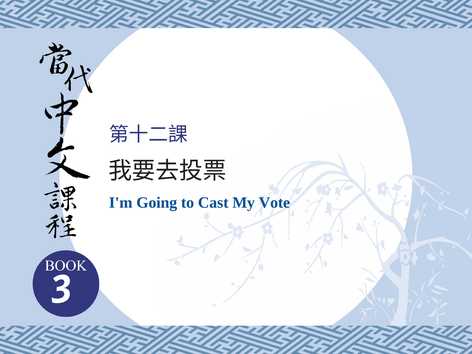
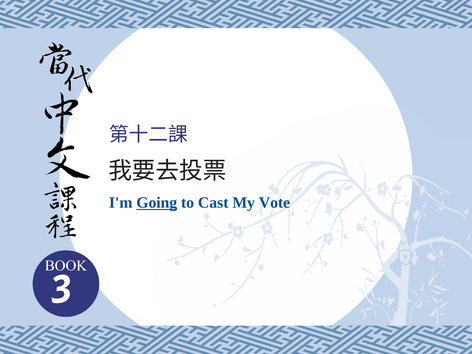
Going underline: none -> present (157, 203)
